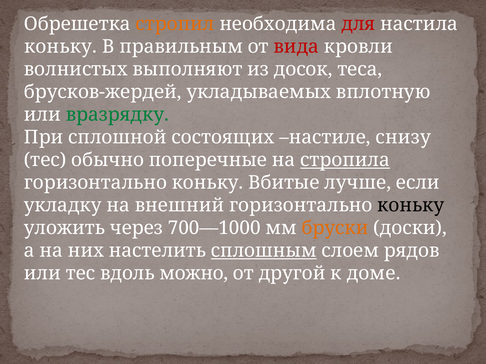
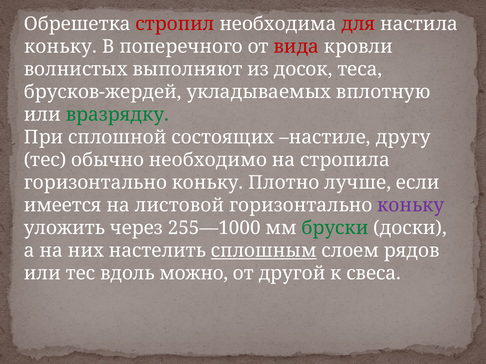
стропил colour: orange -> red (175, 24)
правильным: правильным -> поперечного (181, 47)
снизу: снизу -> другу (403, 138)
поперечные: поперечные -> необходимо (208, 160)
стропила underline: present -> none (345, 160)
Вбитые: Вбитые -> Плотно (284, 183)
укладку: укладку -> имеется (63, 206)
внешний: внешний -> листовой (180, 206)
коньку colour: black -> purple (411, 206)
700—1000: 700—1000 -> 255—1000 (214, 228)
бруски colour: orange -> green (335, 228)
доме: доме -> свеса (374, 274)
